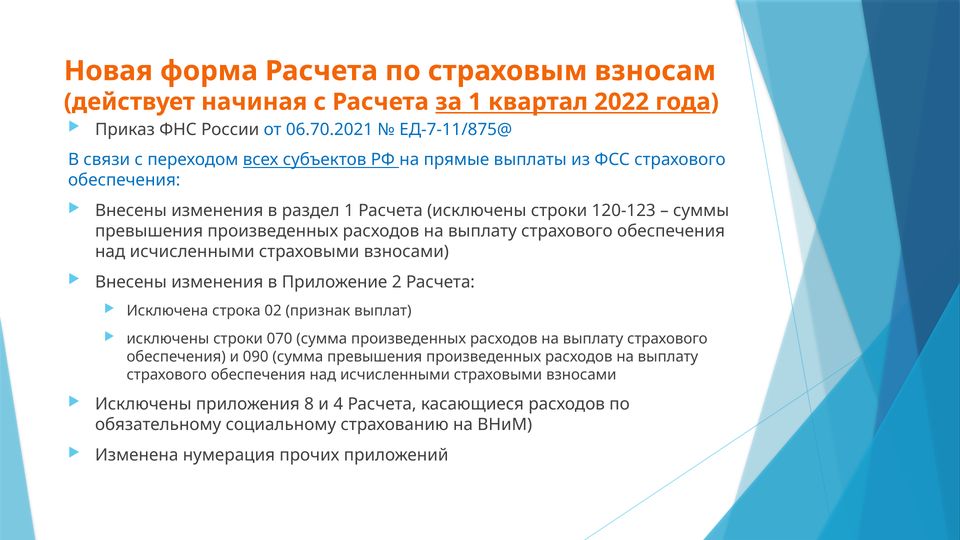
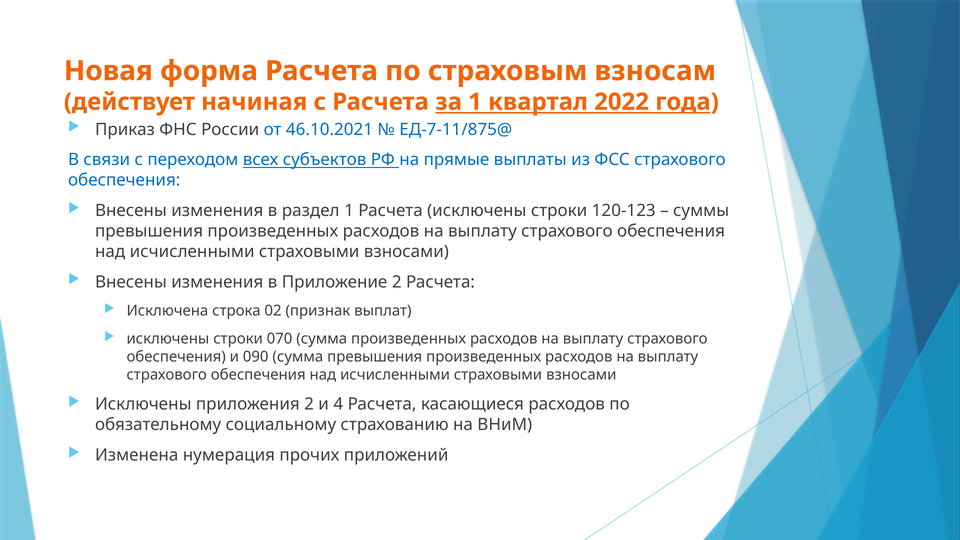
06.70.2021: 06.70.2021 -> 46.10.2021 (329, 129)
приложения 8: 8 -> 2 (309, 404)
